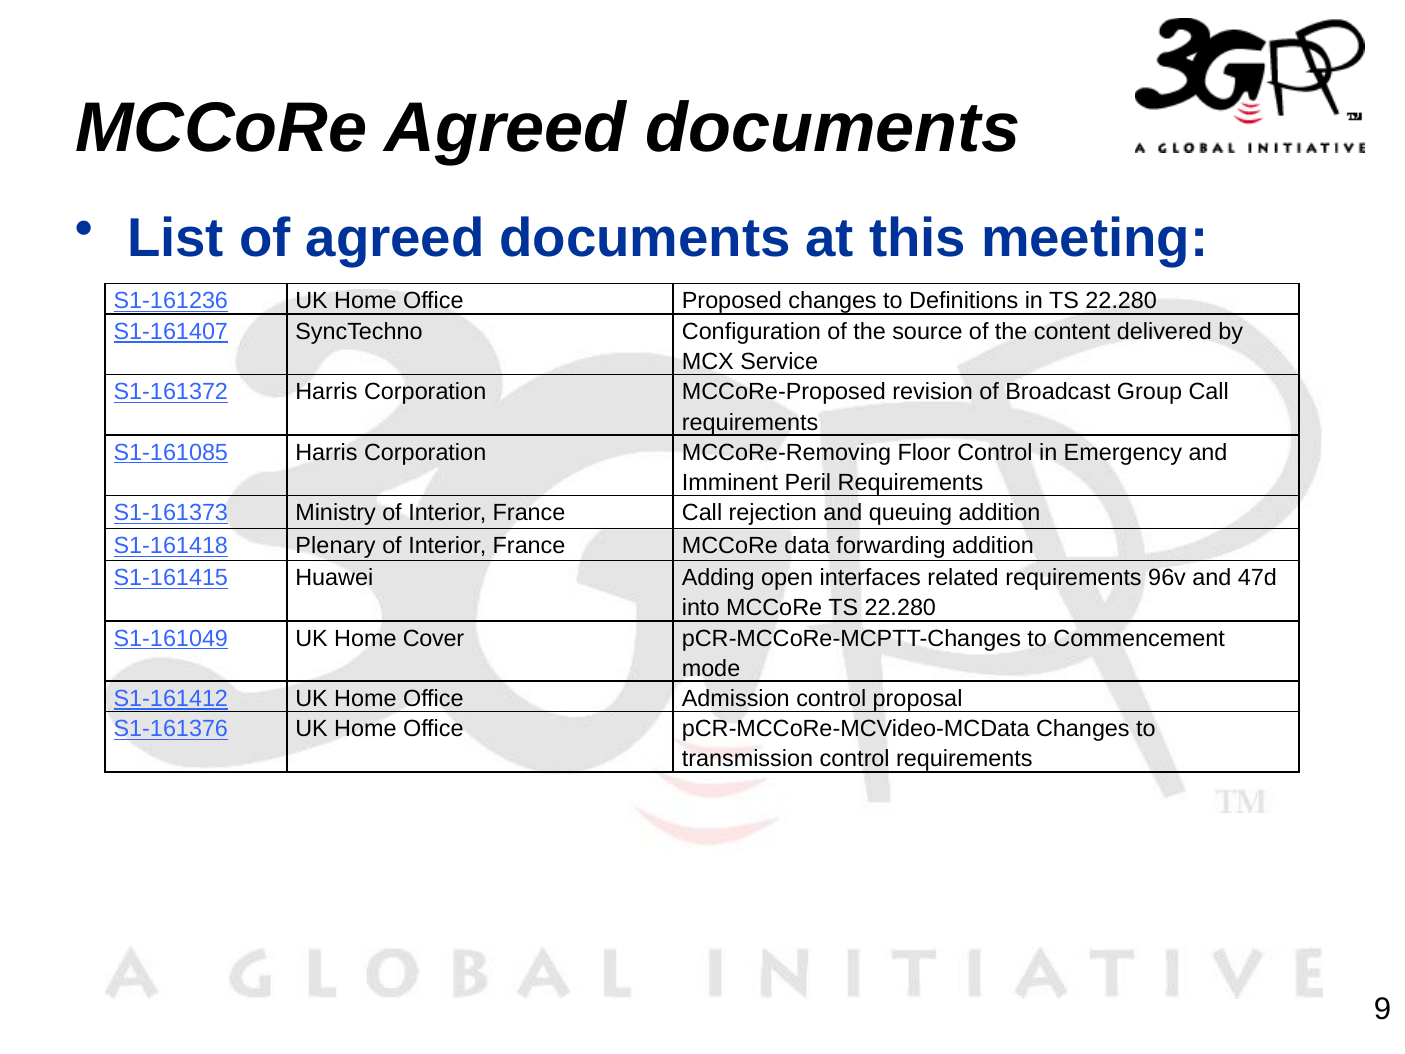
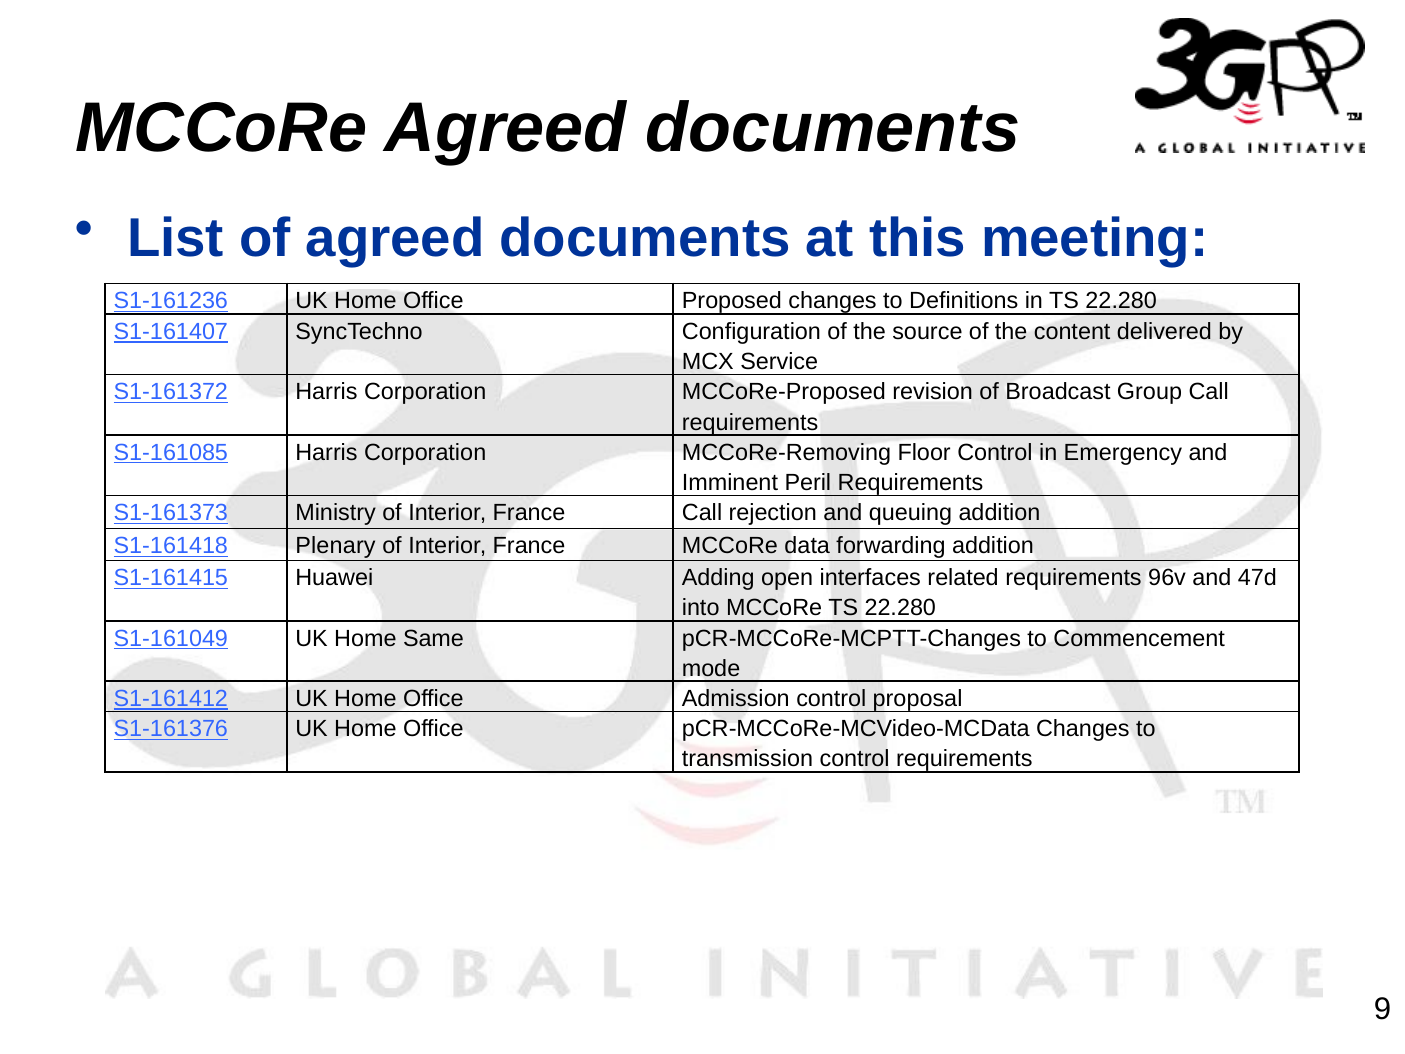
Cover: Cover -> Same (433, 638)
